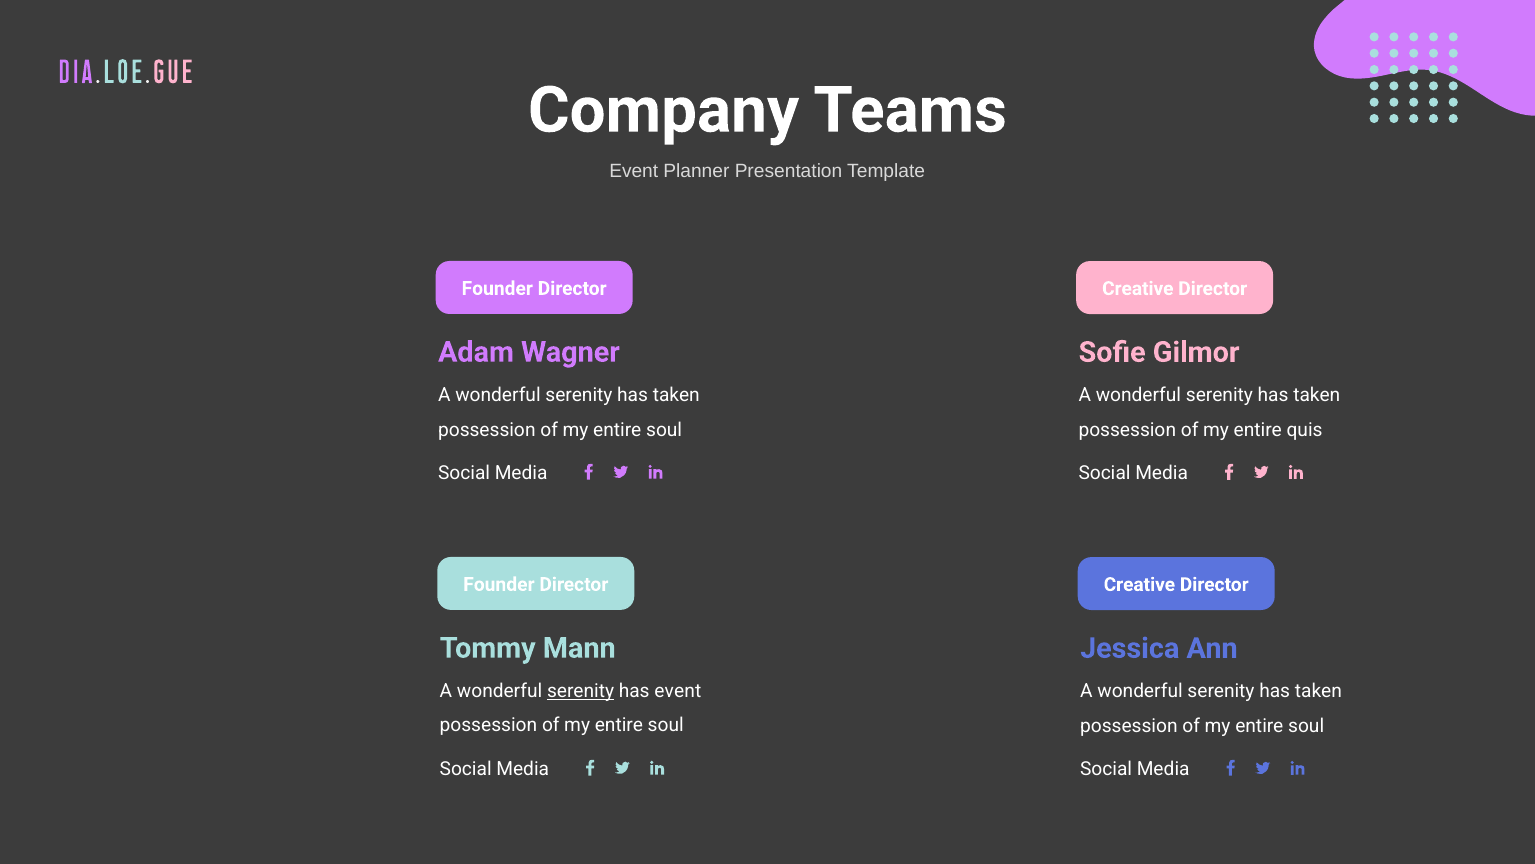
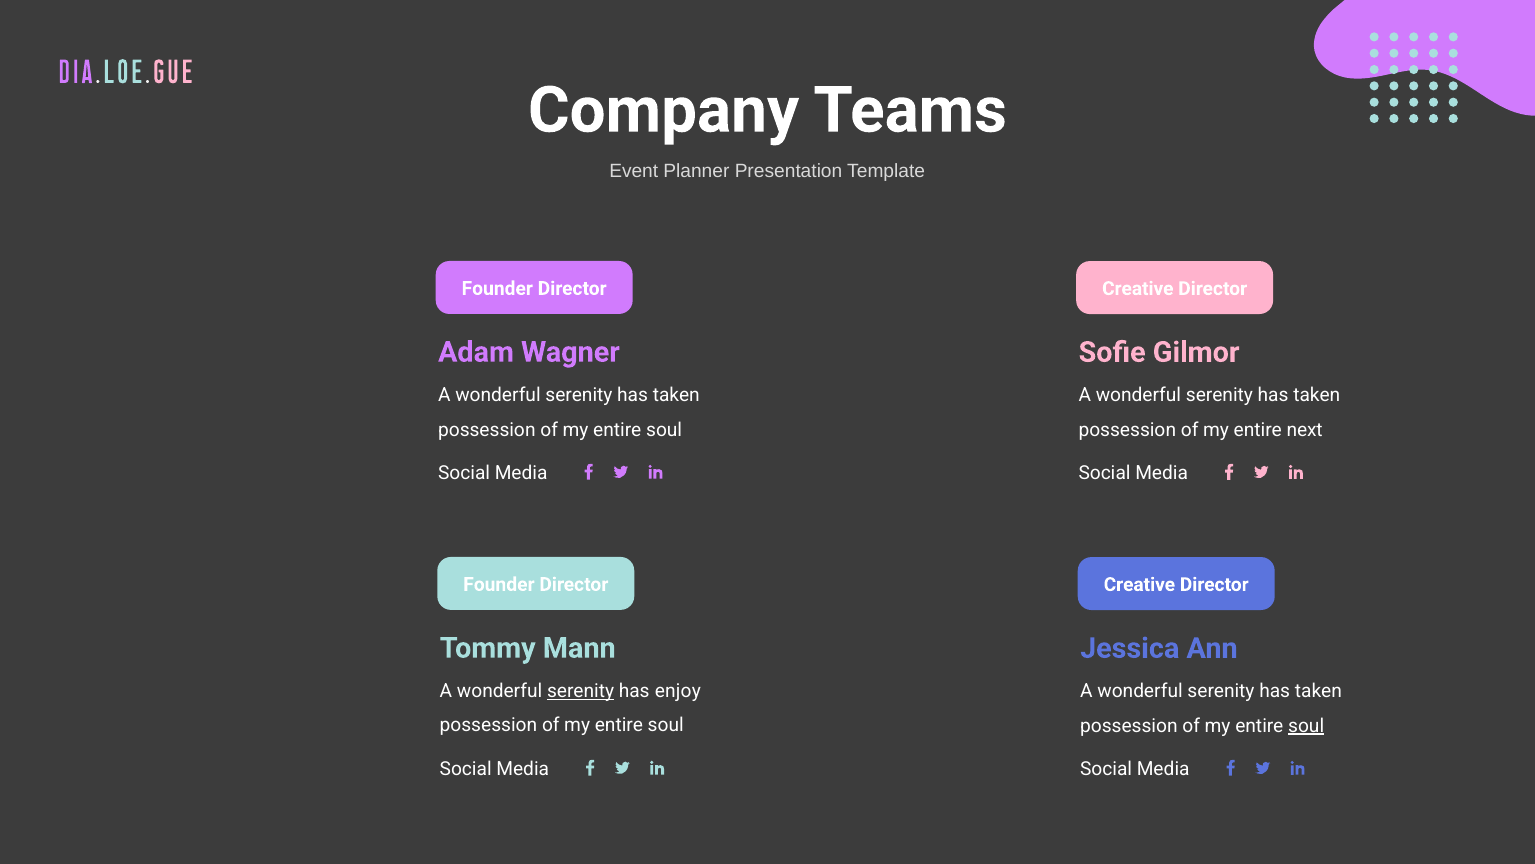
quis: quis -> next (1305, 430)
has event: event -> enjoy (678, 691)
soul underline: none -> present (1306, 725)
